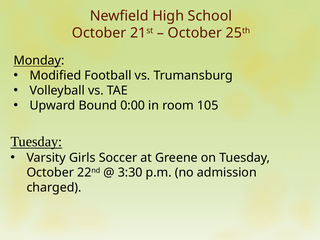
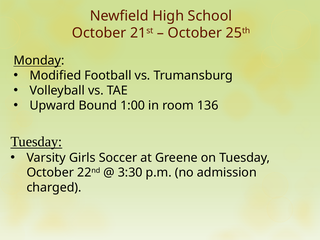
0:00: 0:00 -> 1:00 (133, 105)
105: 105 -> 136 (208, 105)
